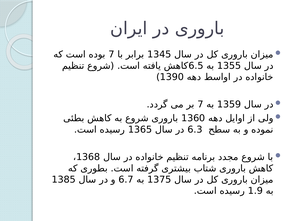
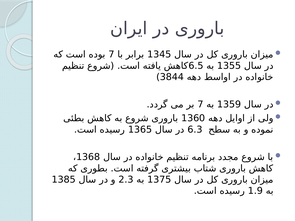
1390: 1390 -> 3844 (172, 77)
6.7: 6.7 -> 2.3 (126, 180)
